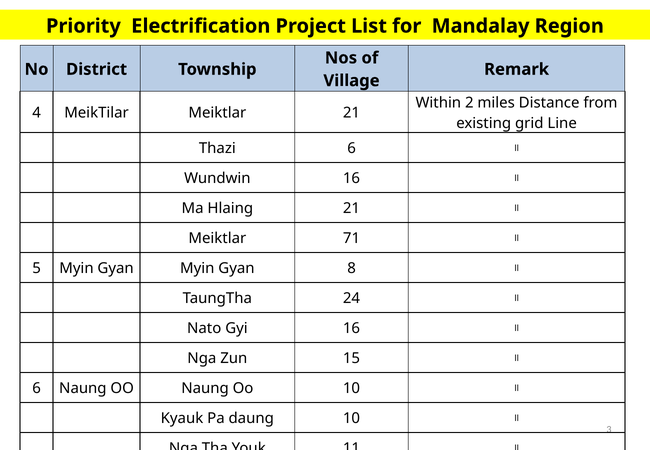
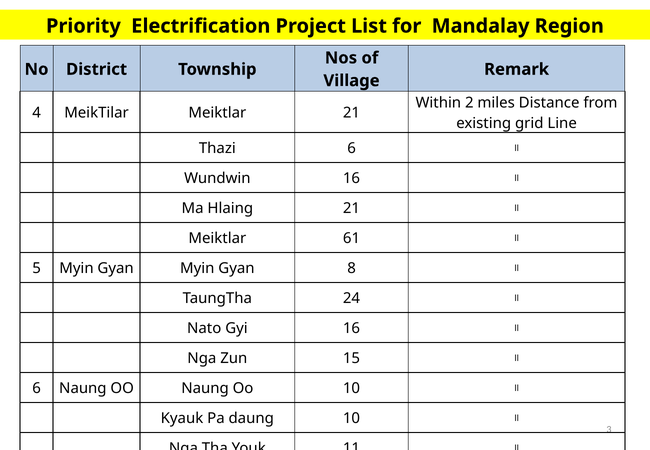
71: 71 -> 61 (352, 238)
